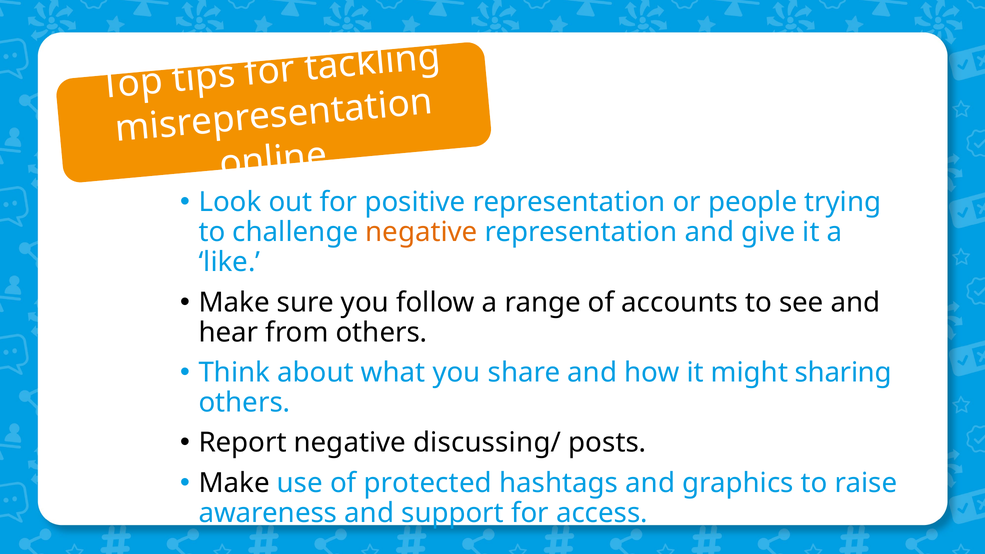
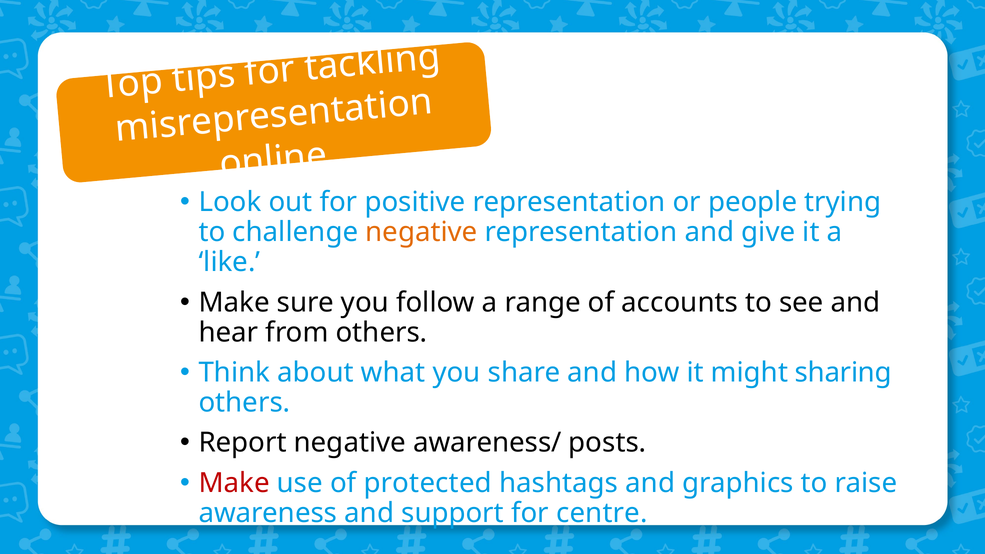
discussing/: discussing/ -> awareness/ (487, 443)
Make colour: black -> red (234, 483)
access: access -> centre (602, 513)
